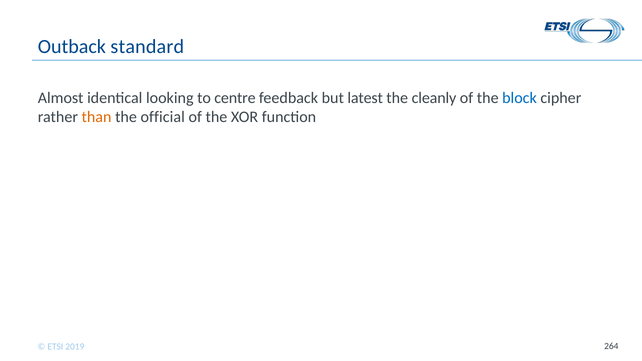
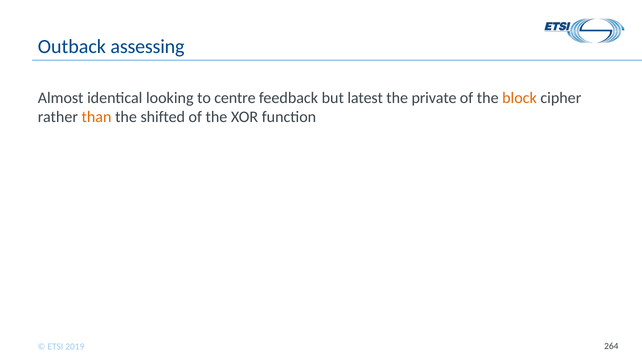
standard: standard -> assessing (147, 47)
cleanly: cleanly -> private (434, 98)
block colour: blue -> orange (519, 98)
official: official -> shifted (163, 117)
